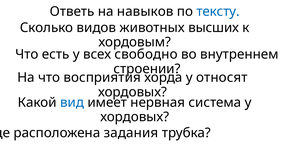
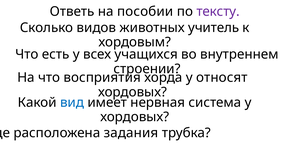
навыков: навыков -> пособии (145, 11)
тексту colour: blue -> purple (218, 11)
высших: высших -> учитель (214, 28)
свободно: свободно -> учащихся (146, 54)
